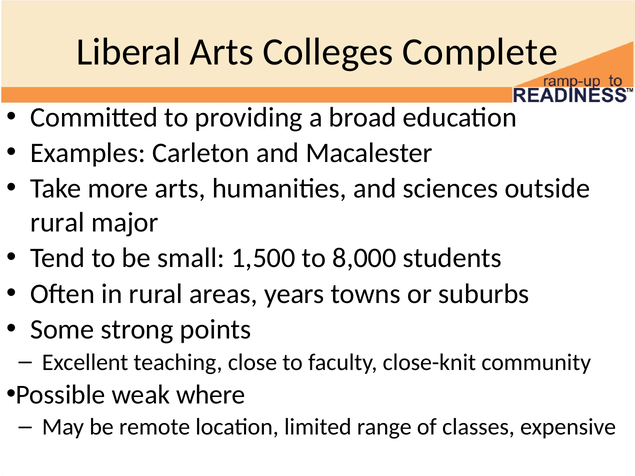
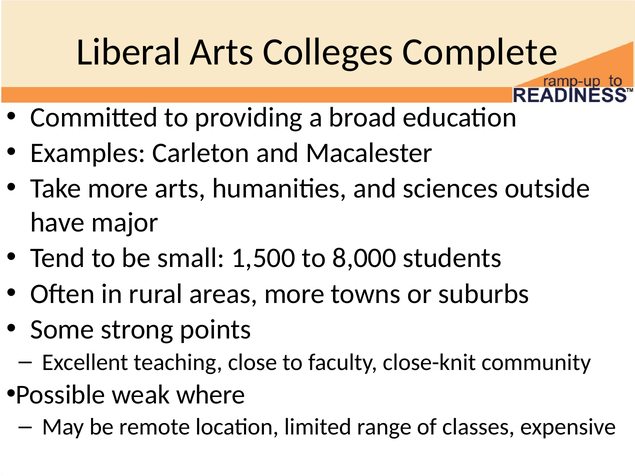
rural: rural -> have (58, 223)
areas years: years -> more (294, 294)
